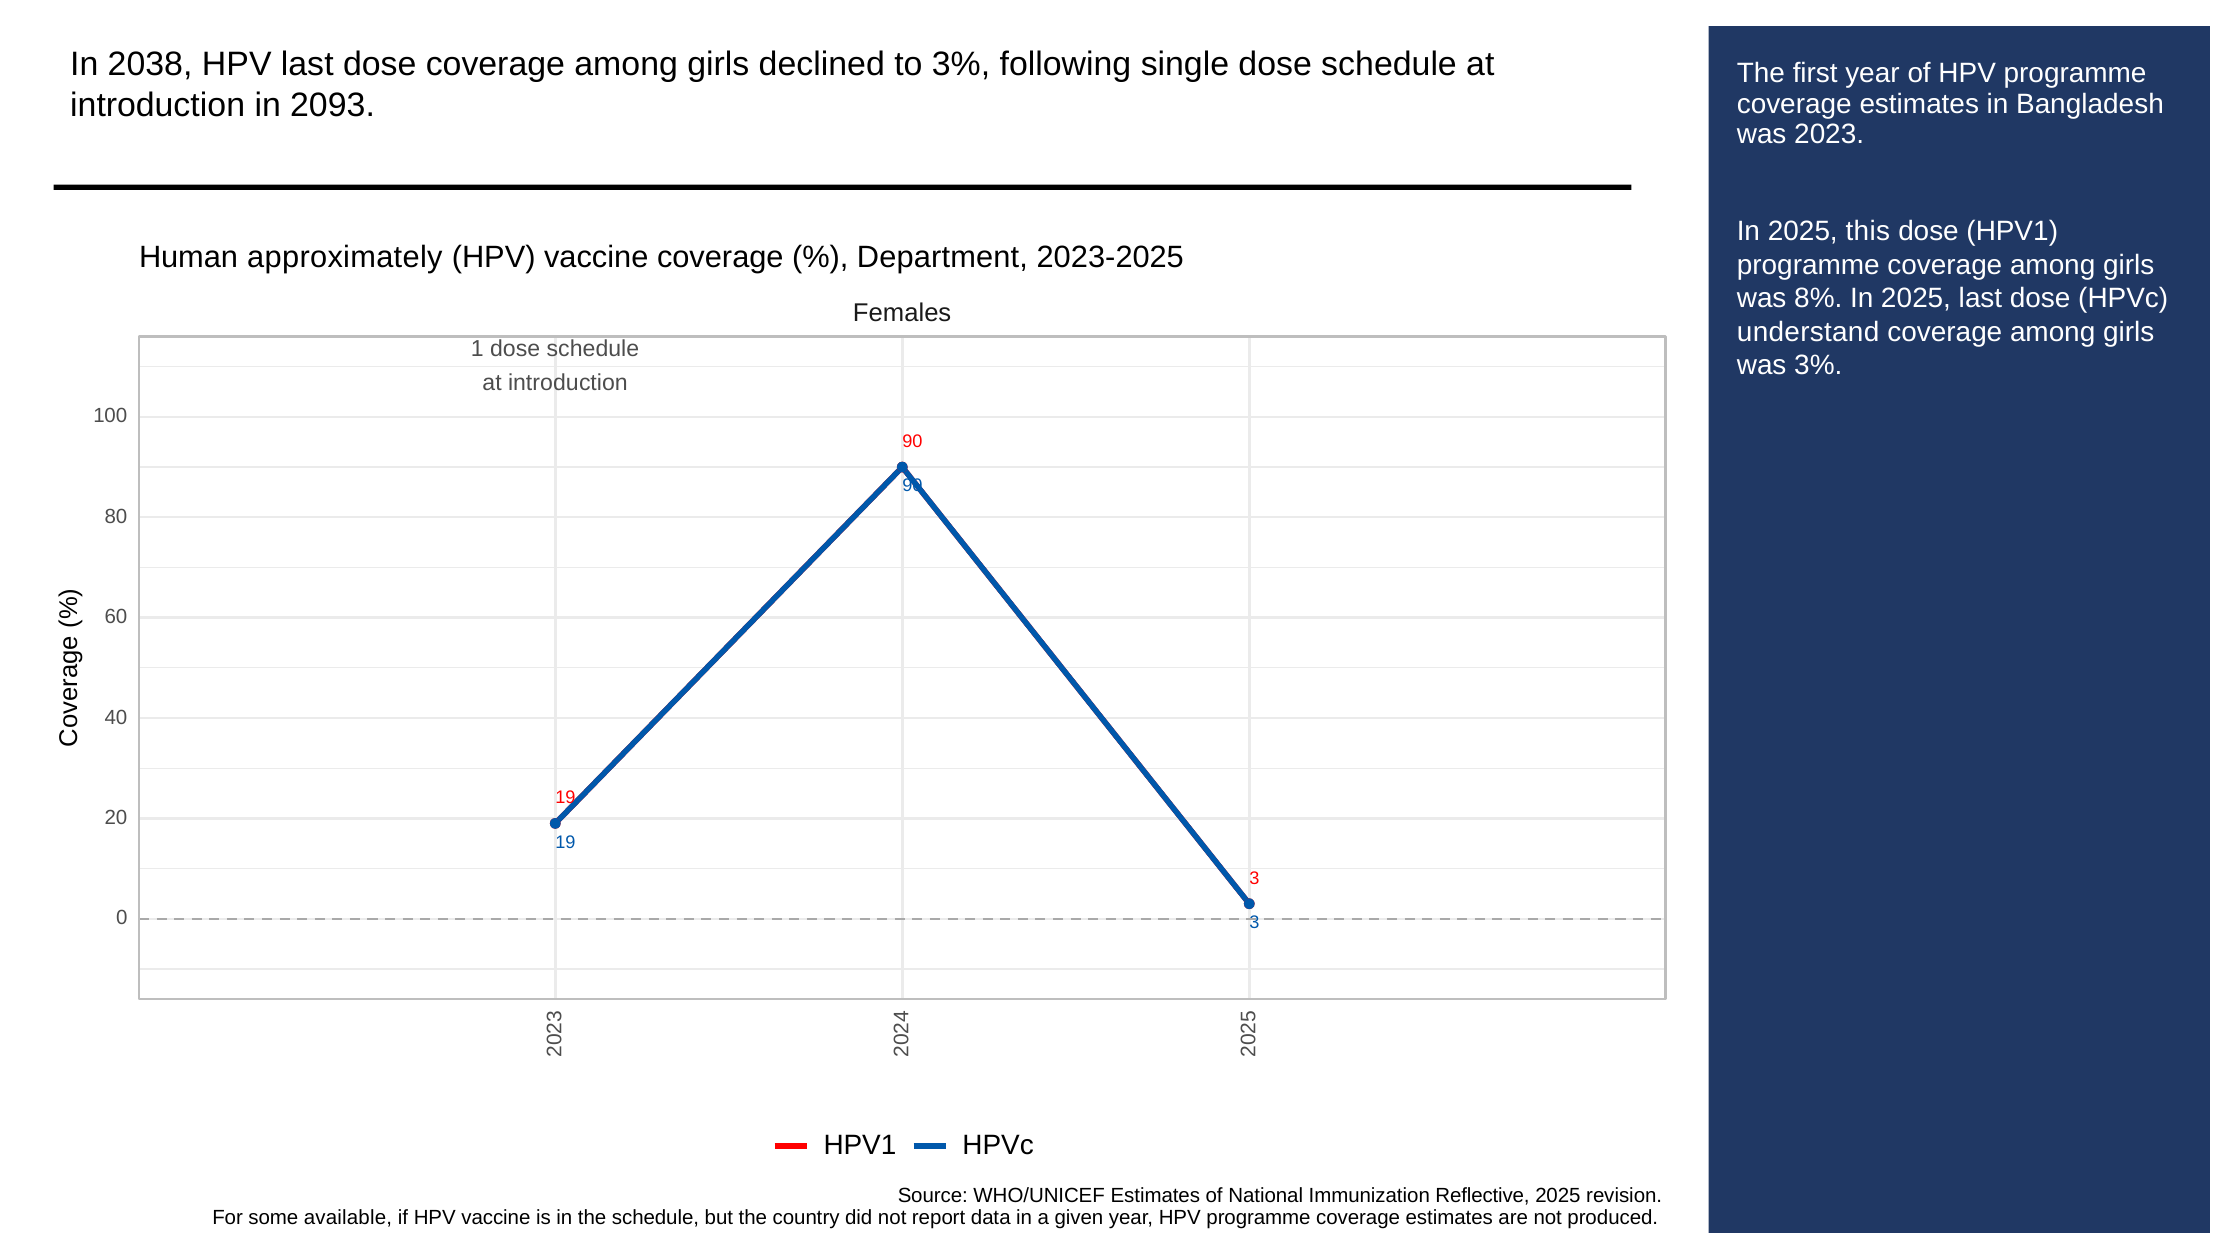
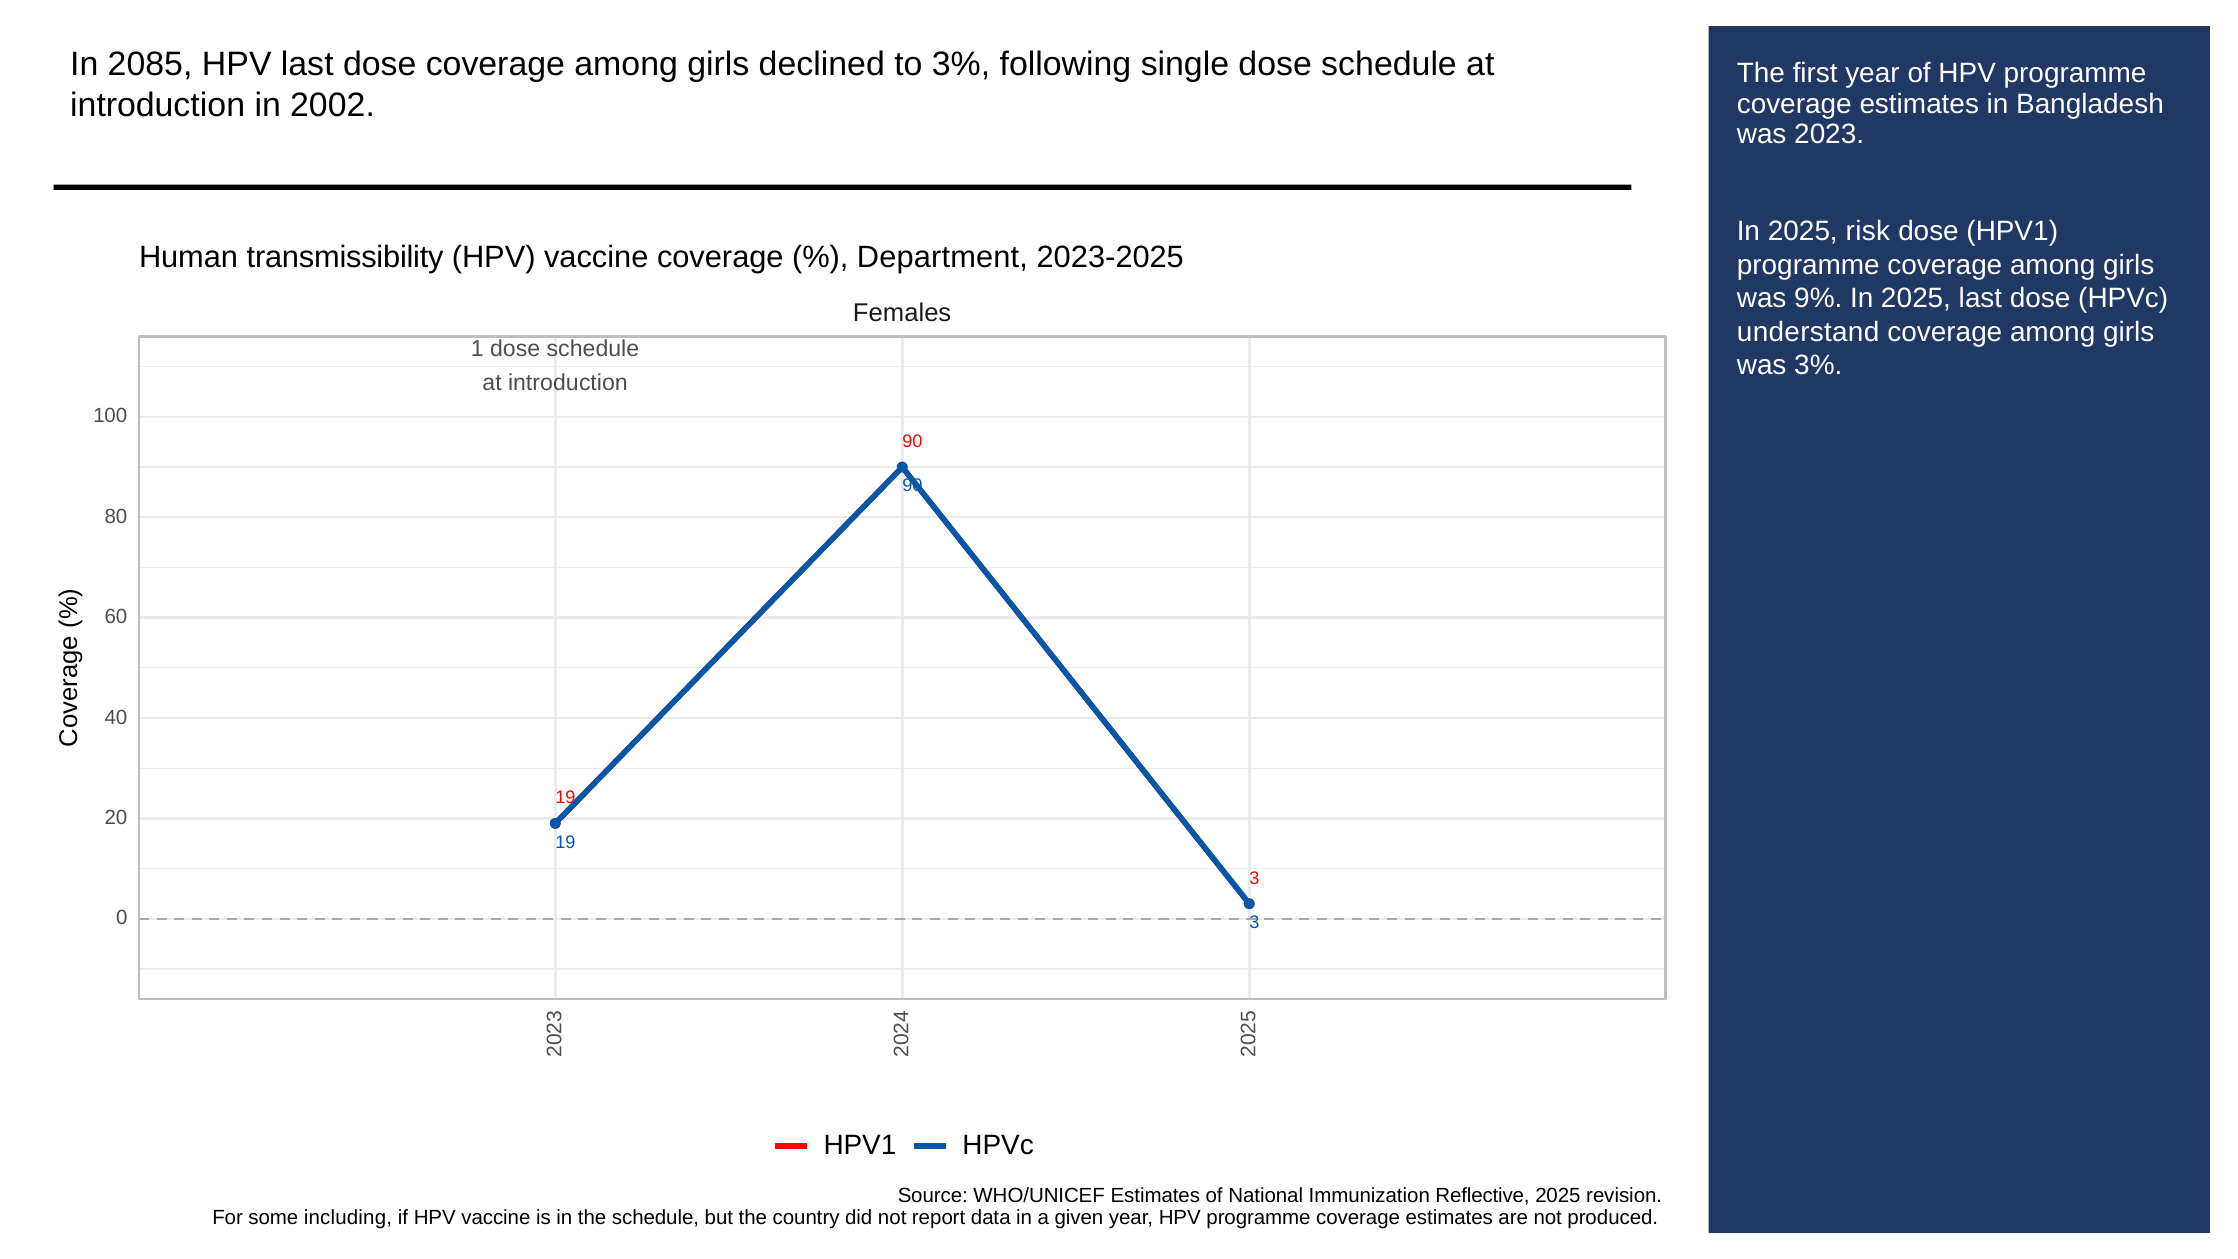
2038: 2038 -> 2085 (150, 64)
2093: 2093 -> 2002 (332, 105)
this: this -> risk (1868, 231)
approximately: approximately -> transmissibility (345, 258)
8%: 8% -> 9% (1818, 298)
available: available -> including (348, 1218)
